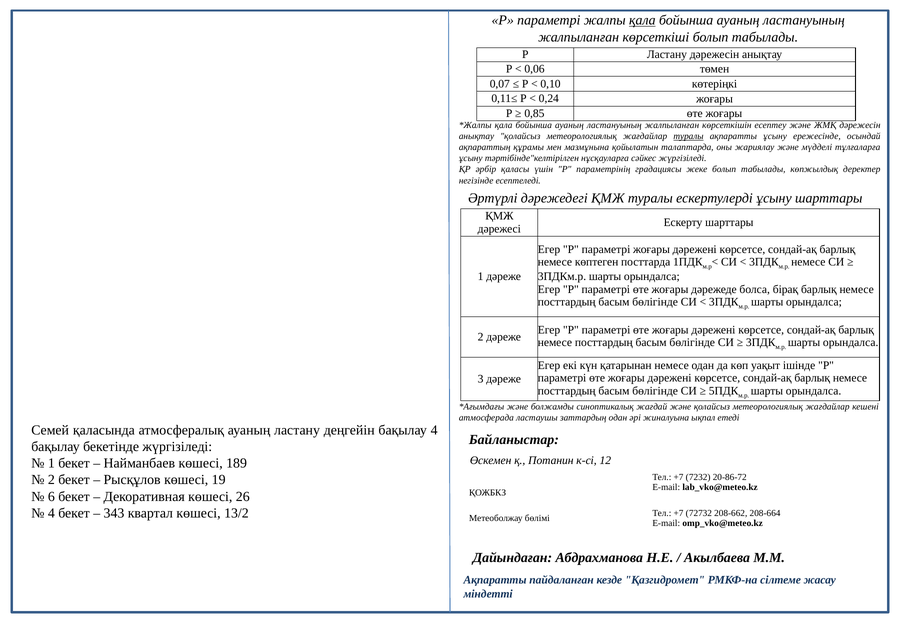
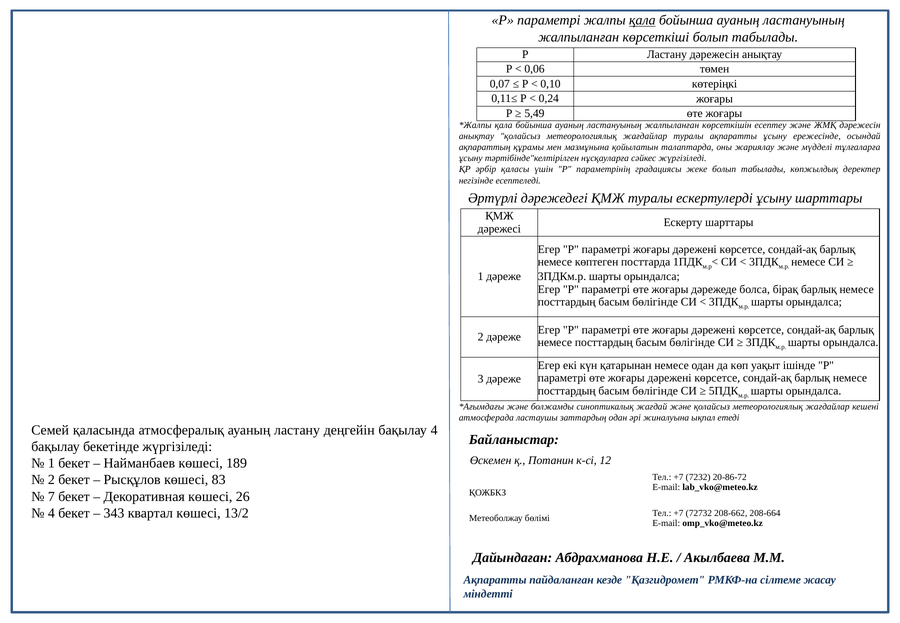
0,85: 0,85 -> 5,49 (534, 113)
туралы underline: present -> none (689, 136)
19: 19 -> 83 (219, 480)
6: 6 -> 7 (51, 497)
